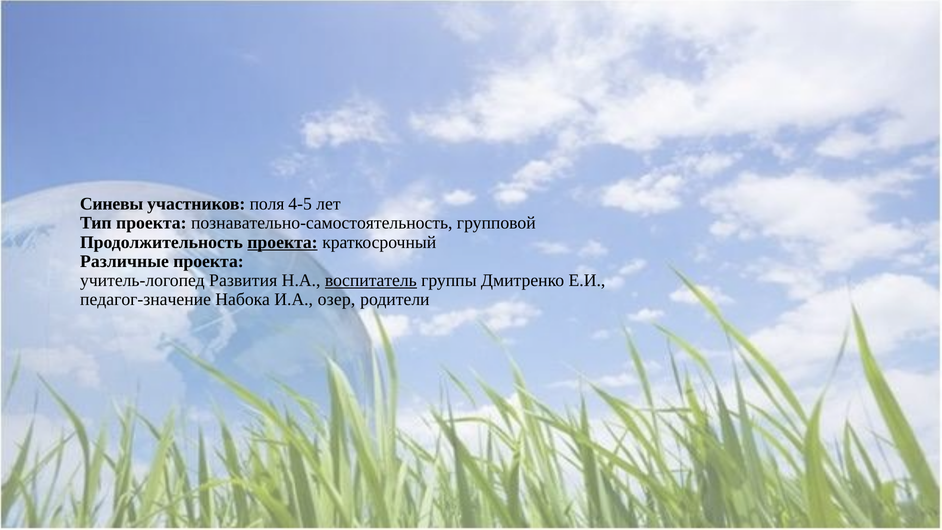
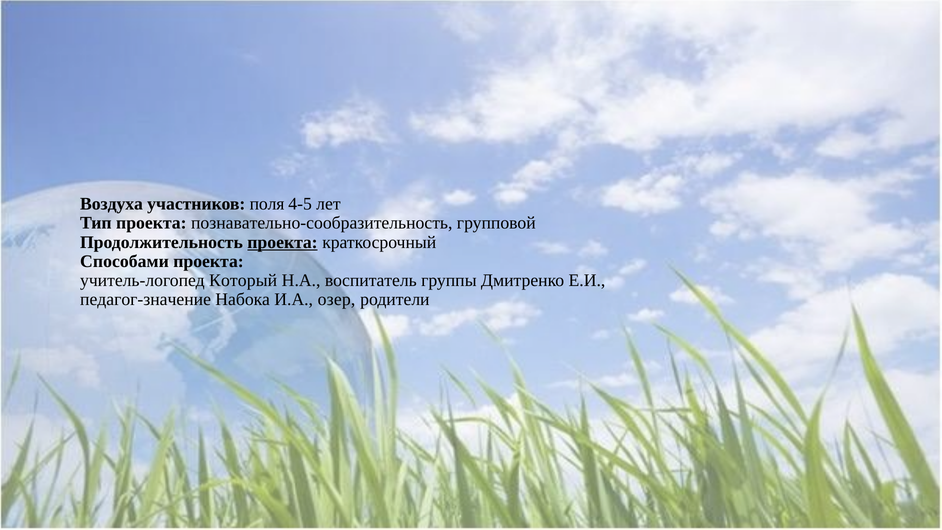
Синевы: Синевы -> Воздуха (111, 204)
познавательно-самостоятельность: познавательно-самостоятельность -> познавательно-сообразительность (322, 223)
Различные: Различные -> Способами (124, 261)
Развития: Развития -> Который (243, 280)
воспитатель underline: present -> none (371, 280)
